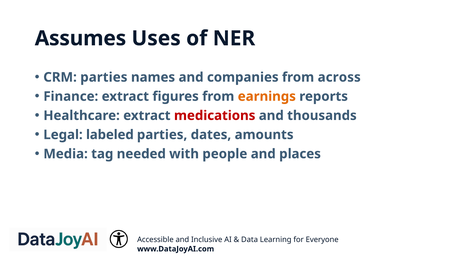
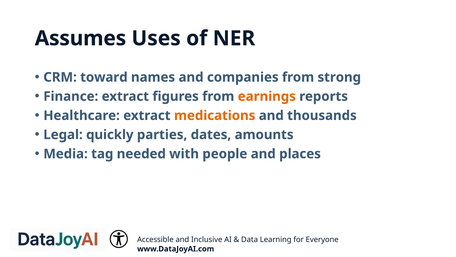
CRM parties: parties -> toward (104, 77)
across: across -> strong (339, 77)
medications colour: red -> orange (215, 115)
labeled: labeled -> quickly (110, 134)
